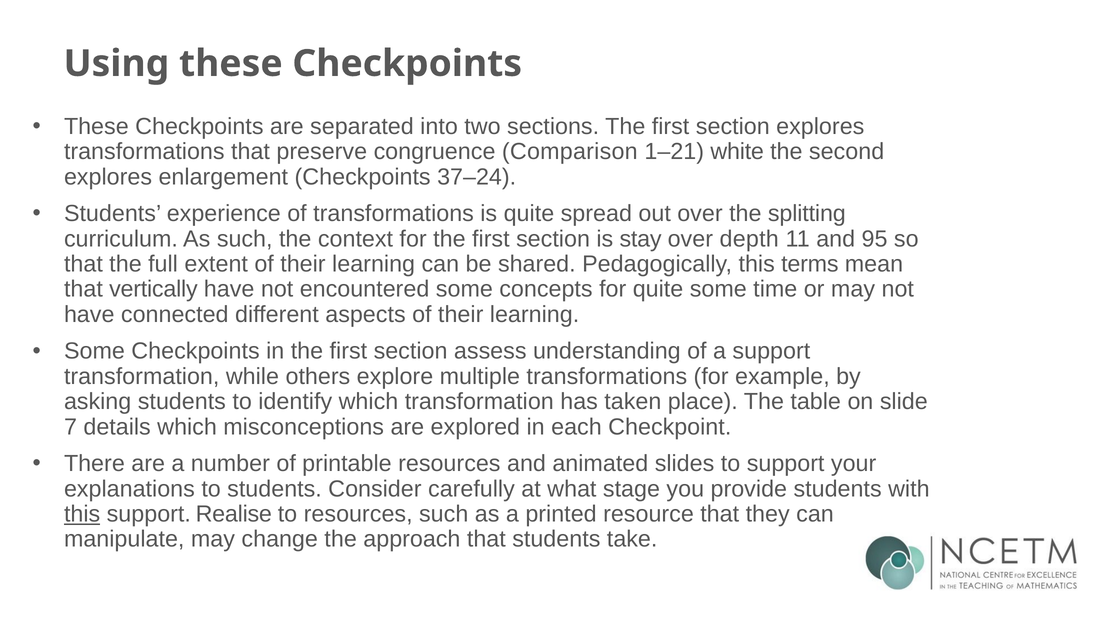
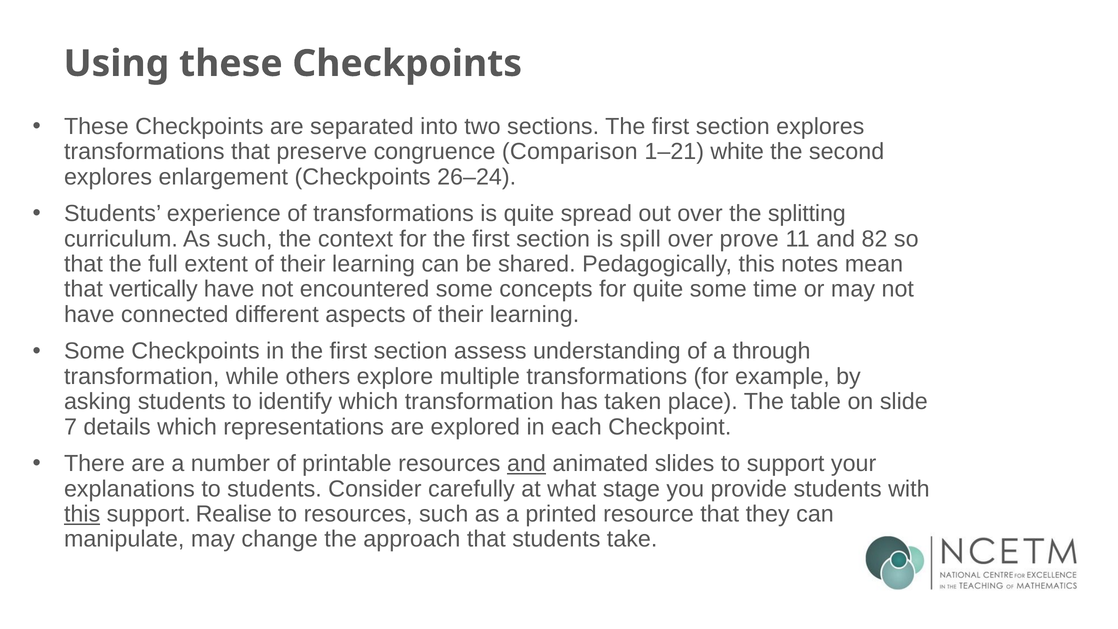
37–24: 37–24 -> 26–24 (477, 177)
stay: stay -> spill (640, 239)
depth: depth -> prove (749, 239)
95: 95 -> 82 (875, 239)
terms: terms -> notes (810, 264)
a support: support -> through (771, 351)
misconceptions: misconceptions -> representations (304, 427)
and underline: none -> present (526, 464)
